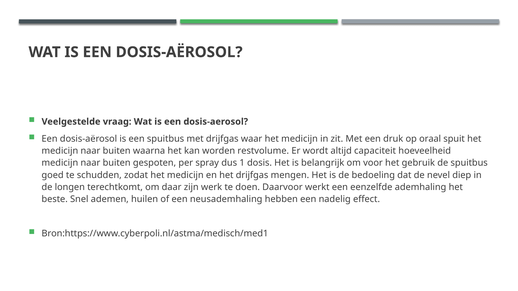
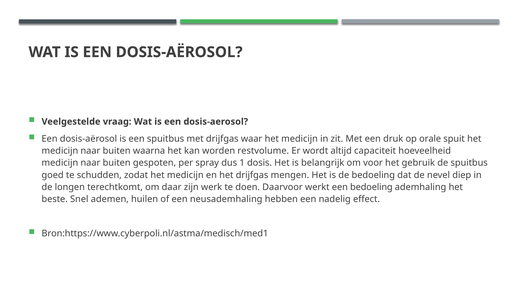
oraal: oraal -> orale (430, 139)
een eenzelfde: eenzelfde -> bedoeling (371, 187)
